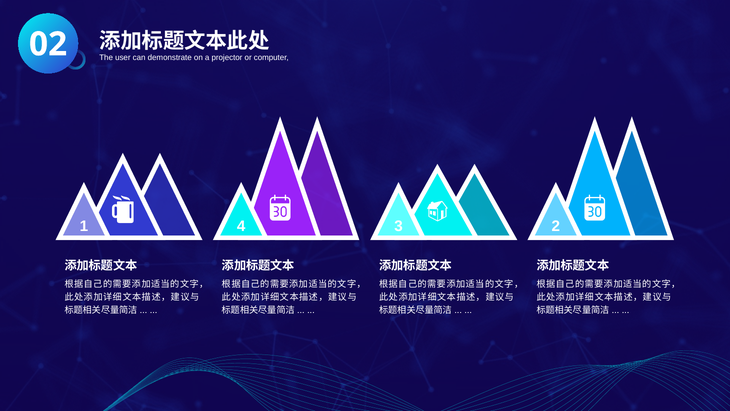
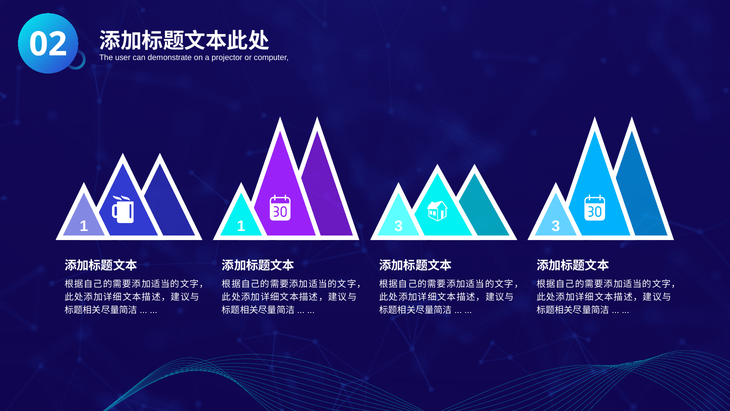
1 4: 4 -> 1 (241, 226)
3 2: 2 -> 3 (556, 226)
